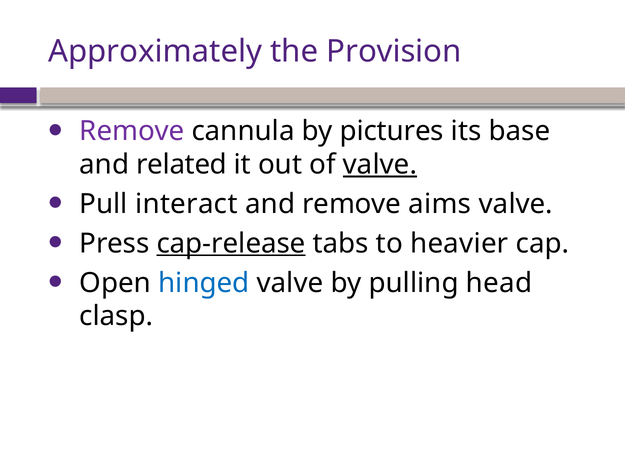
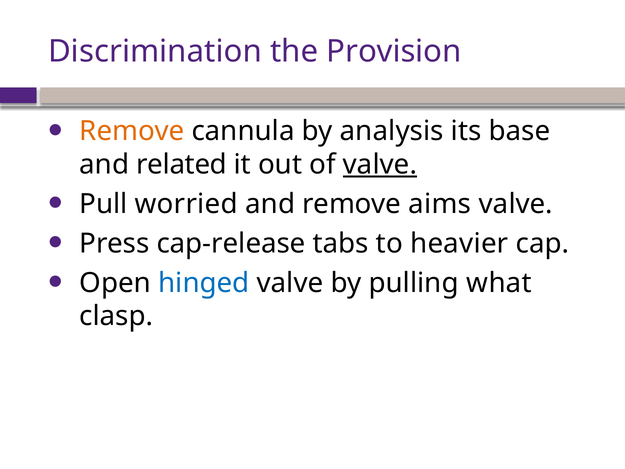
Approximately: Approximately -> Discrimination (155, 52)
Remove colour: purple -> orange (132, 131)
pictures: pictures -> analysis (392, 131)
interact: interact -> worried (186, 204)
cap-release underline: present -> none (231, 243)
head: head -> what (499, 283)
